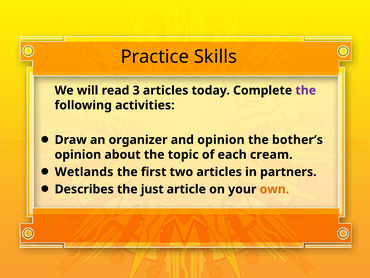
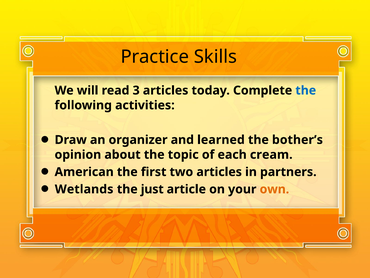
the colour: purple -> blue (306, 90)
and opinion: opinion -> learned (221, 140)
Wetlands: Wetlands -> American (84, 172)
Describes: Describes -> Wetlands (84, 189)
